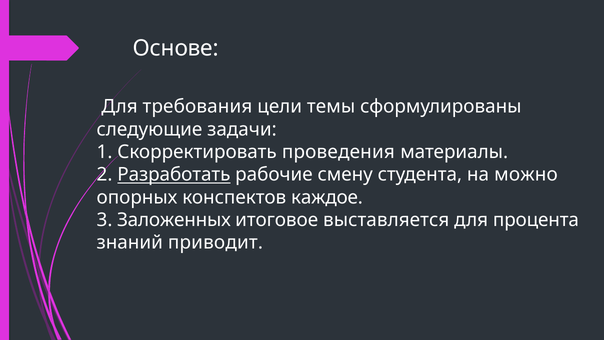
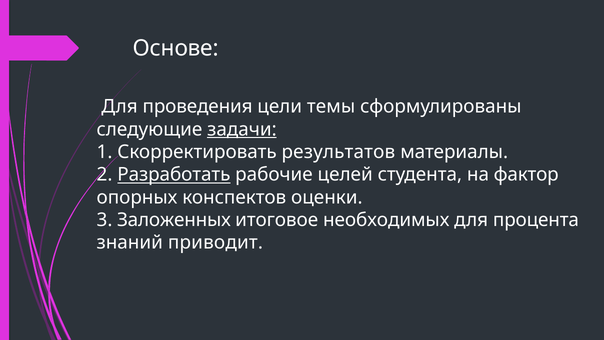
требования: требования -> проведения (198, 107)
задачи underline: none -> present (242, 129)
проведения: проведения -> результатов (338, 152)
смену: смену -> целей (345, 175)
можно: можно -> фактор (526, 175)
каждое: каждое -> оценки (327, 197)
выставляется: выставляется -> необходимых (386, 220)
